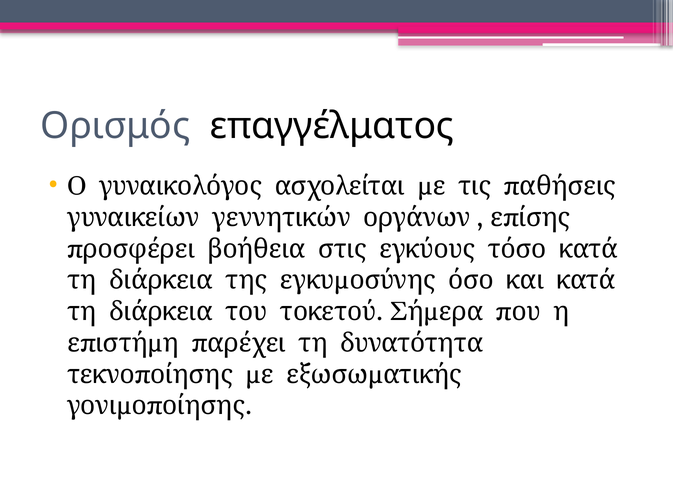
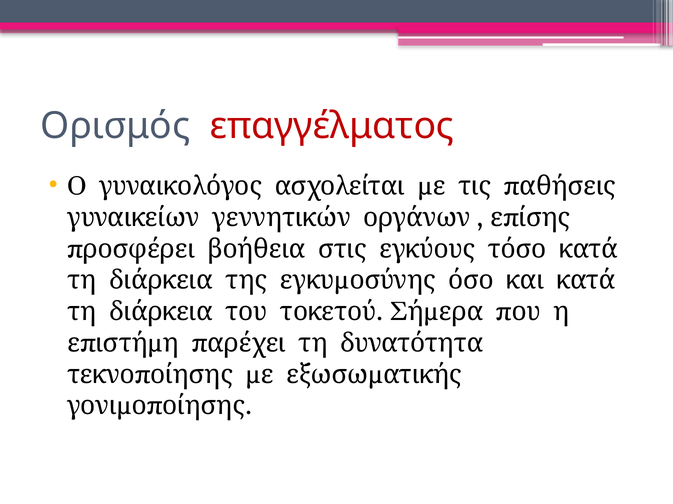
επαγγέλματος colour: black -> red (332, 126)
